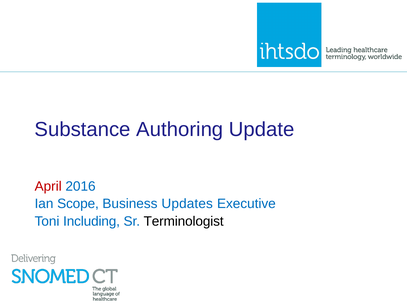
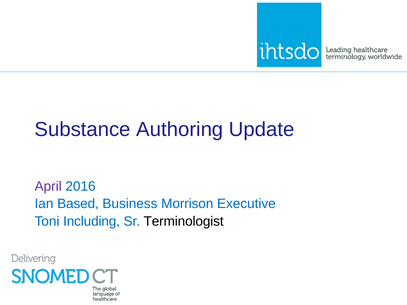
April colour: red -> purple (48, 187)
Scope: Scope -> Based (78, 204)
Updates: Updates -> Morrison (187, 204)
